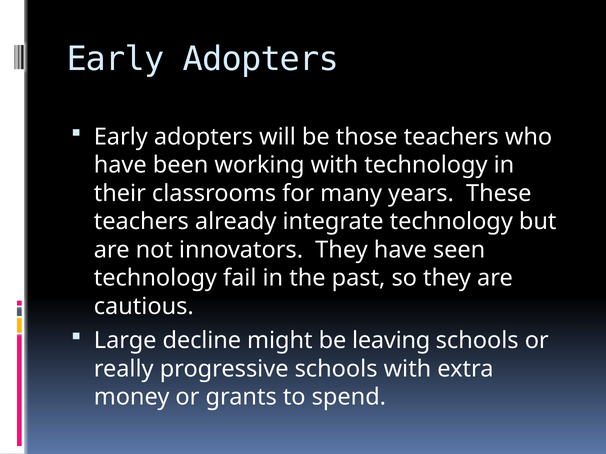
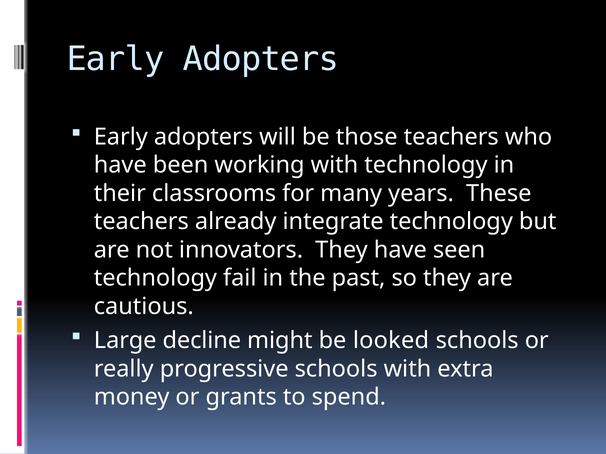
leaving: leaving -> looked (391, 341)
